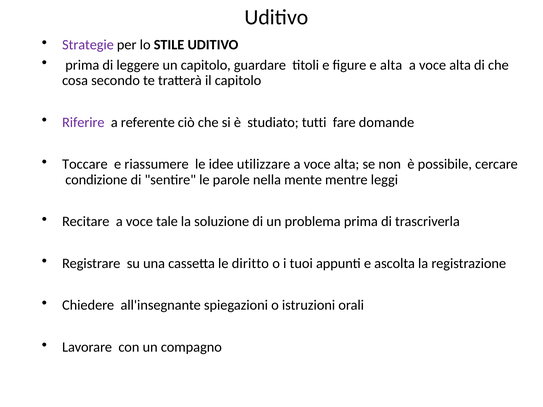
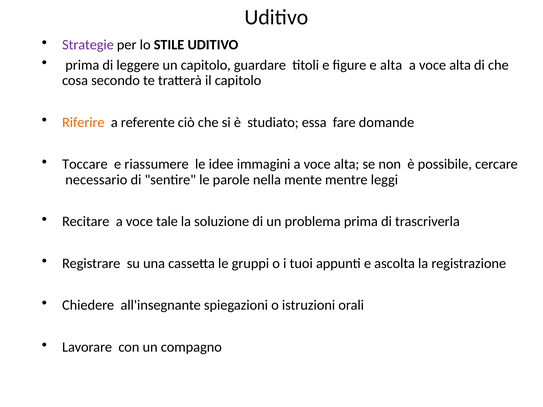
Riferire colour: purple -> orange (83, 122)
tutti: tutti -> essa (314, 122)
utilizzare: utilizzare -> immagini (264, 164)
condizione: condizione -> necessario (96, 180)
diritto: diritto -> gruppi (250, 264)
